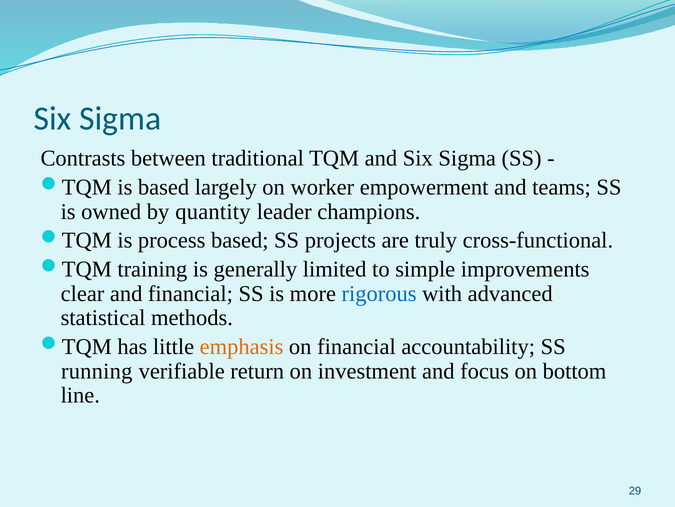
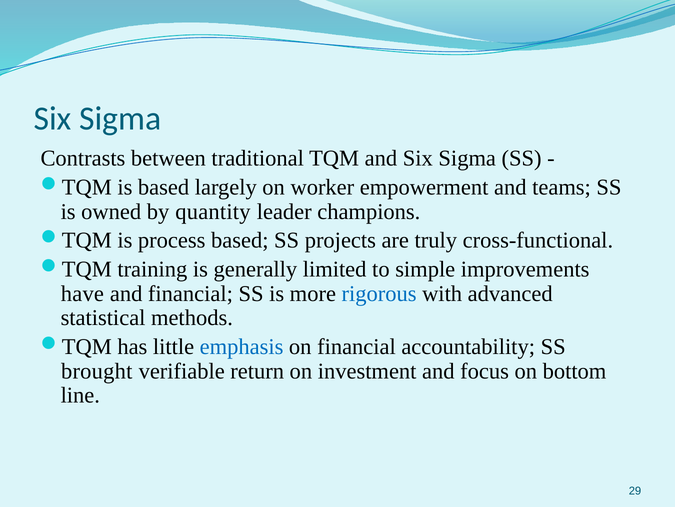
clear: clear -> have (82, 293)
emphasis colour: orange -> blue (242, 346)
running: running -> brought (97, 371)
